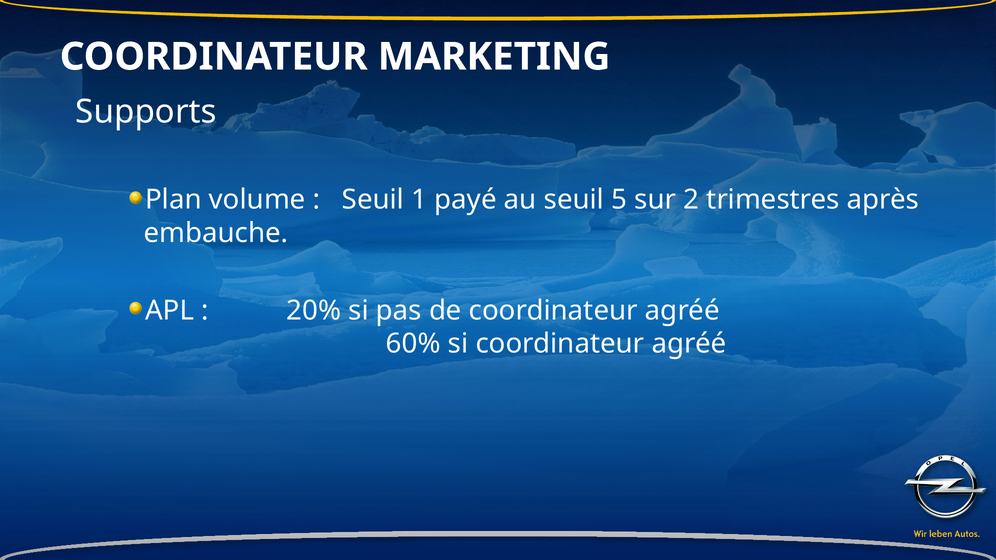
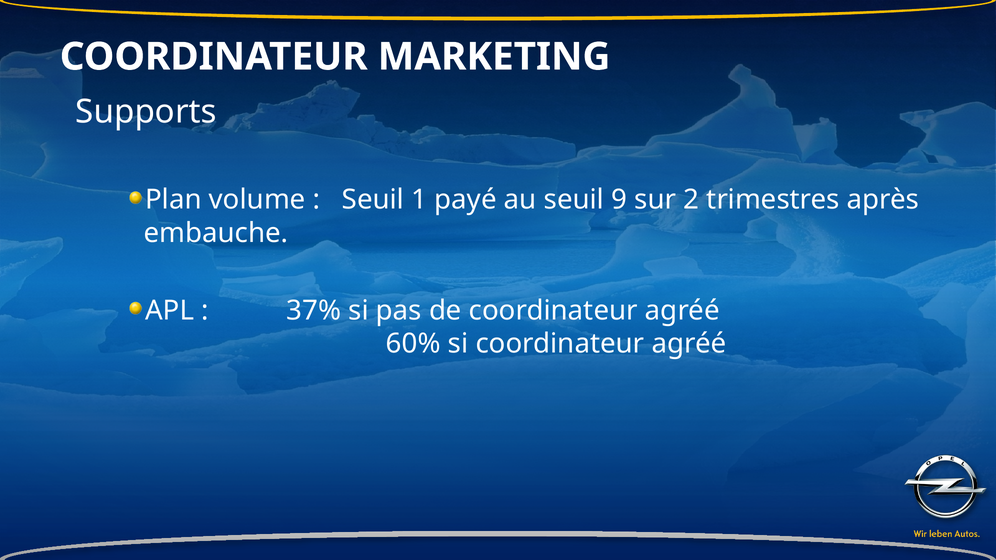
5: 5 -> 9 (619, 200)
20%: 20% -> 37% (314, 311)
